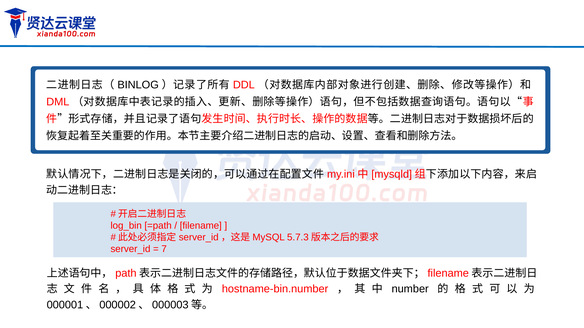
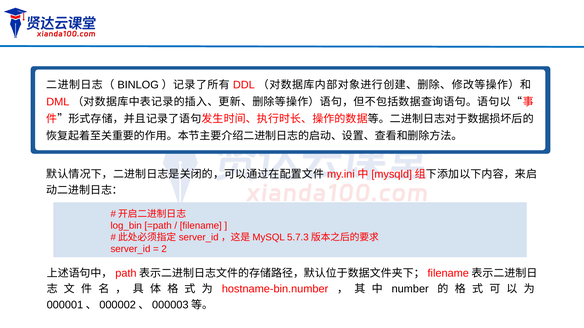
7: 7 -> 2 (164, 249)
